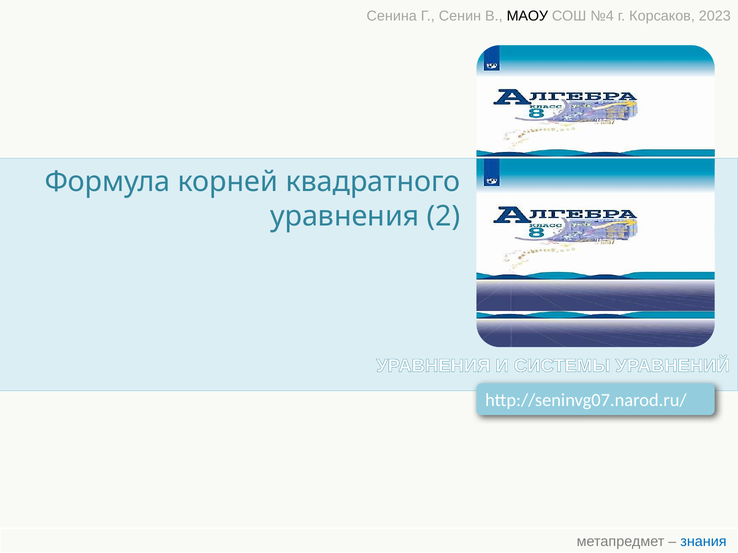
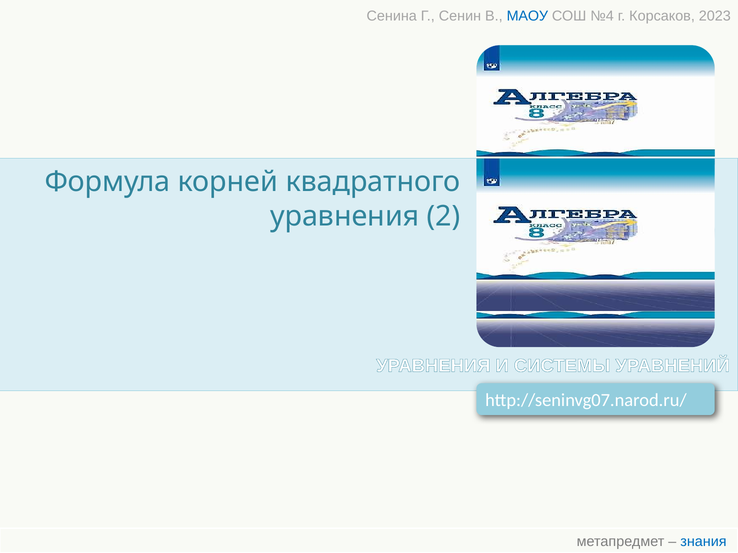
МАОУ colour: black -> blue (527, 16)
